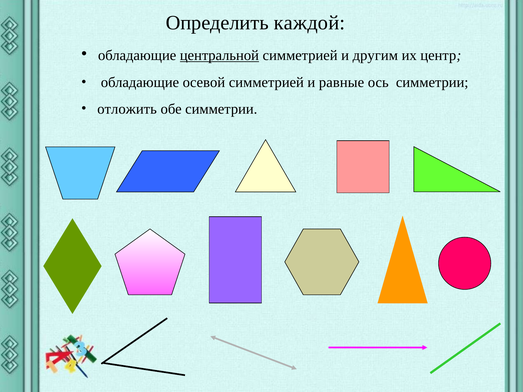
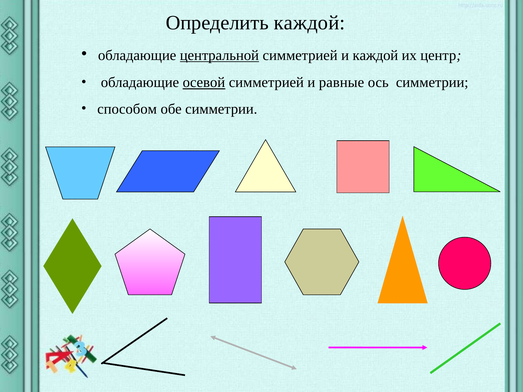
и другим: другим -> каждой (375, 55)
осевой underline: none -> present (204, 83)
отложить: отложить -> способом (127, 109)
